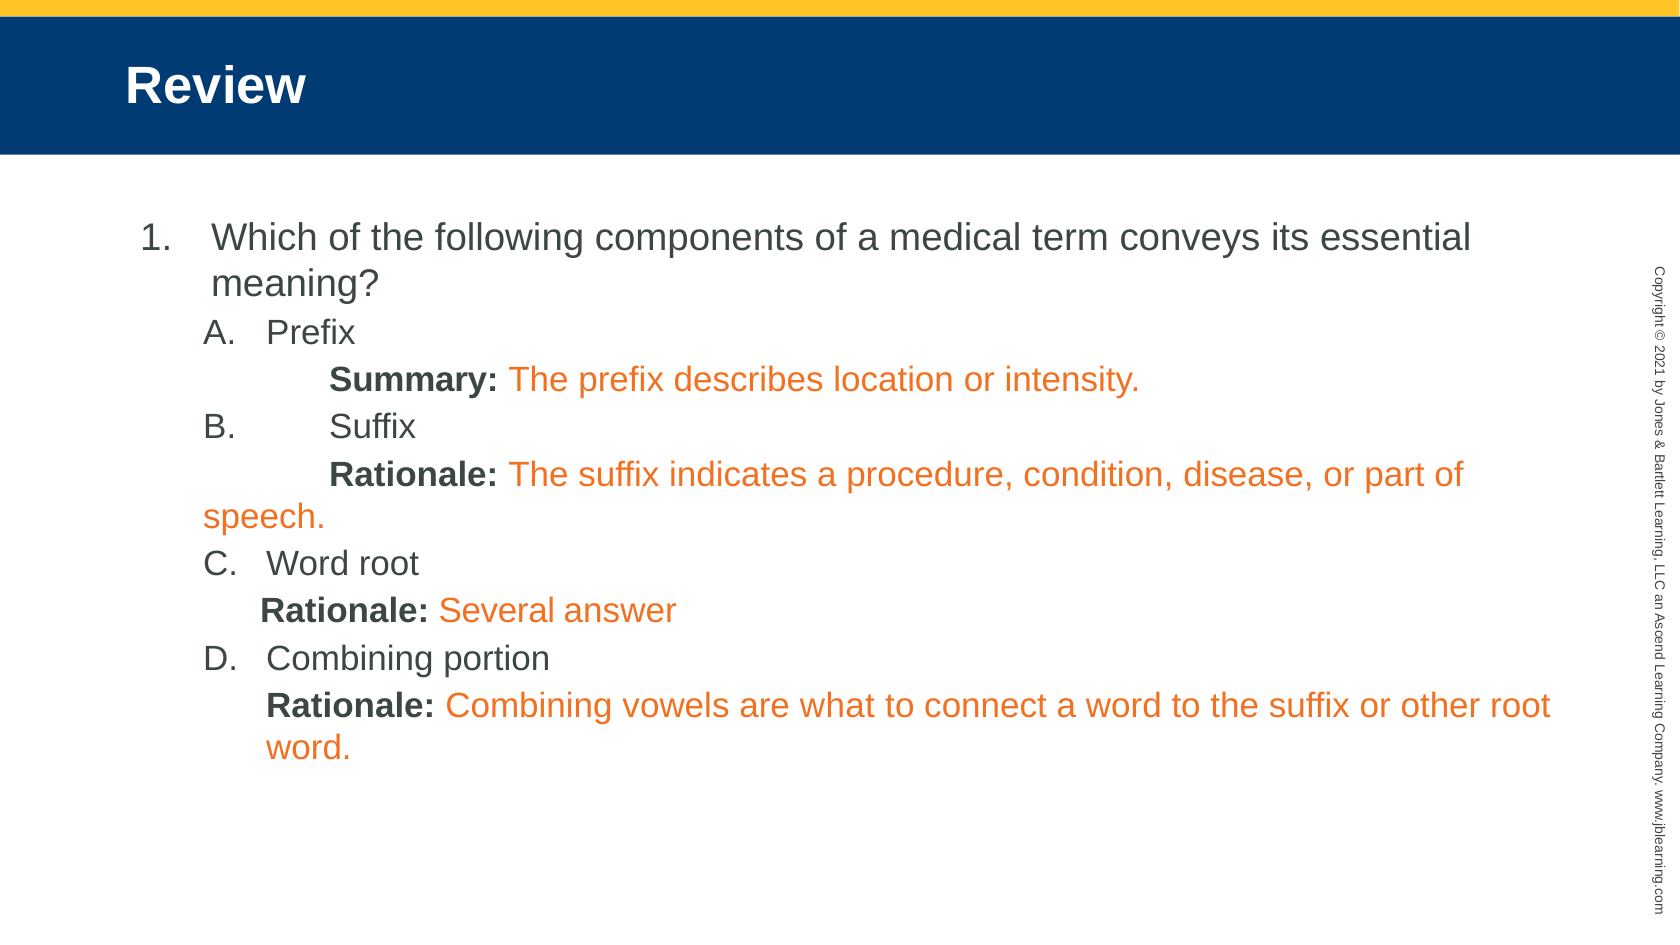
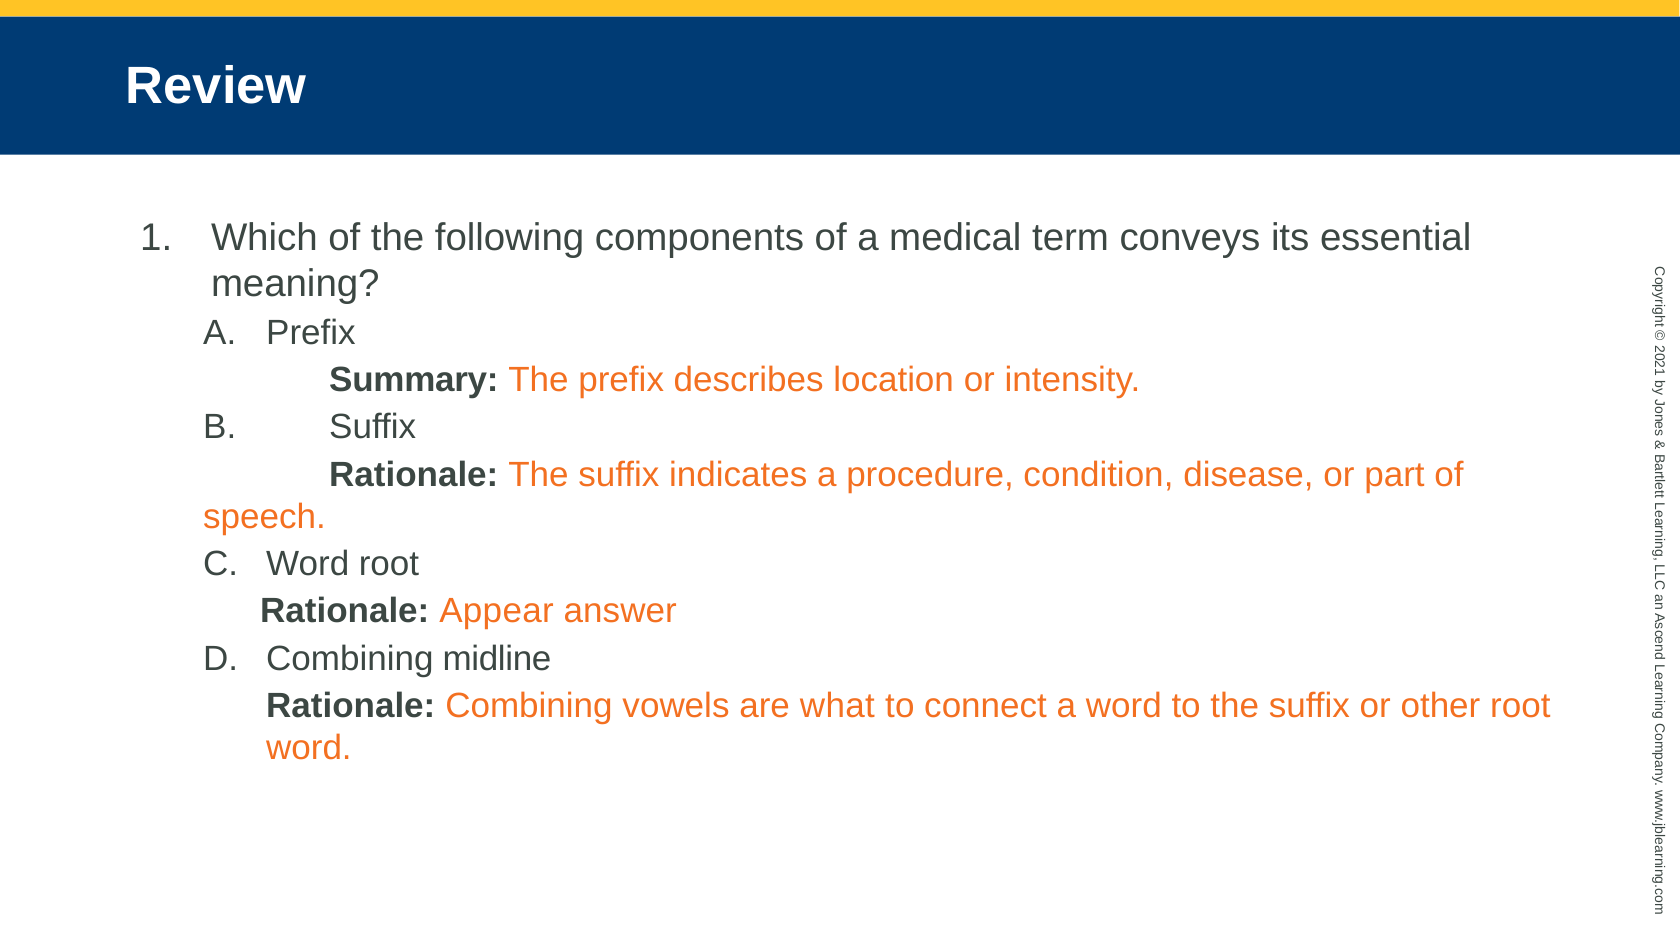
Several: Several -> Appear (497, 611)
portion: portion -> midline (497, 658)
